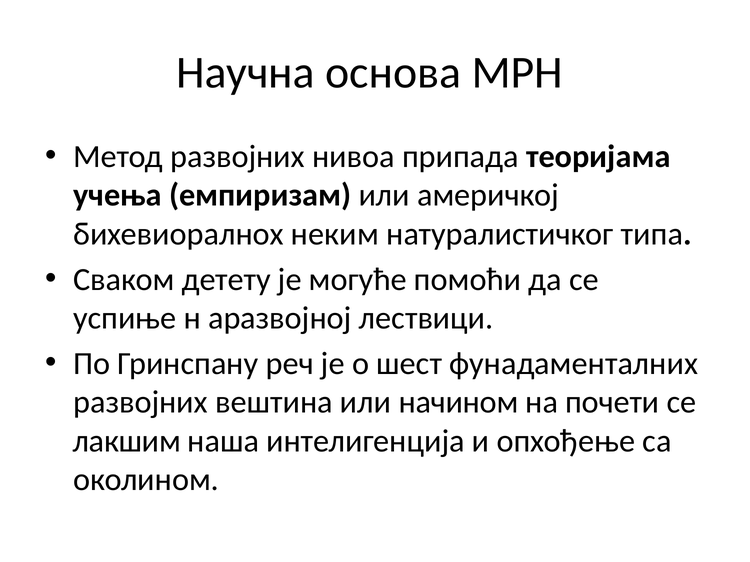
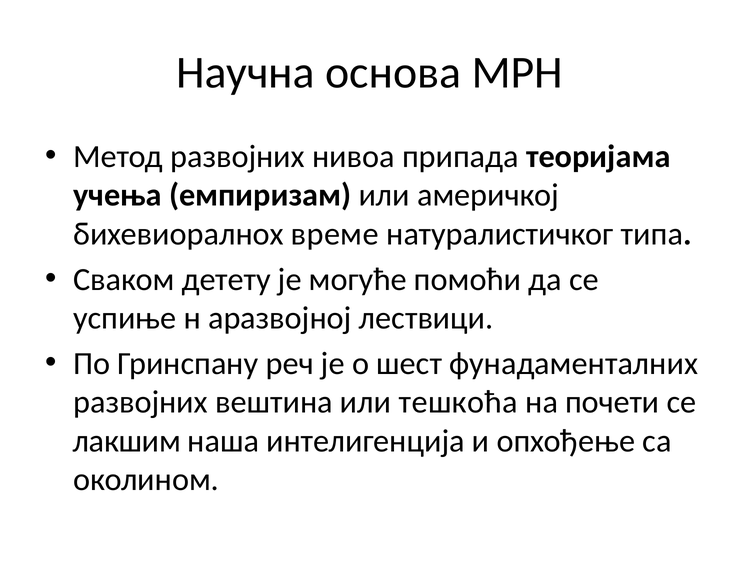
неким: неким -> време (335, 234)
начином: начином -> тешкоћа (458, 403)
